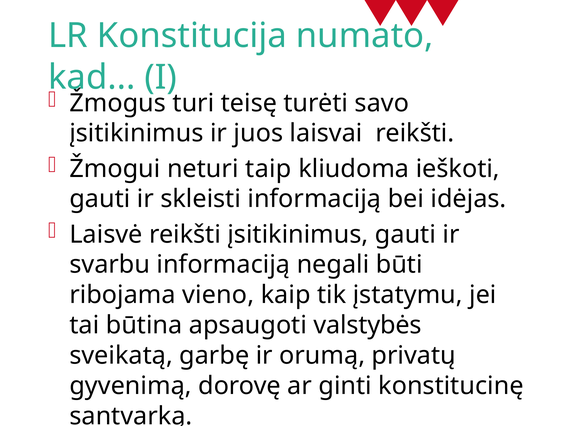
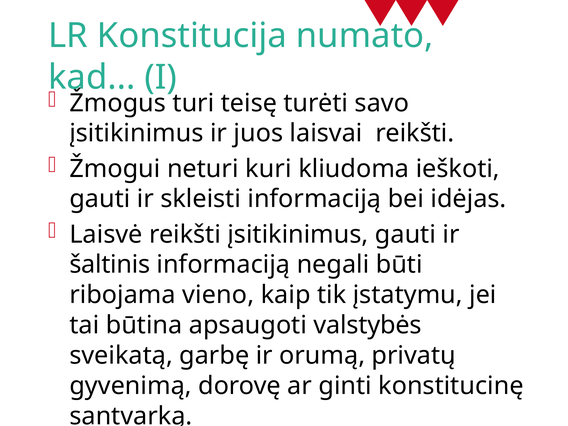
taip: taip -> kuri (268, 169)
svarbu: svarbu -> šaltinis (110, 265)
